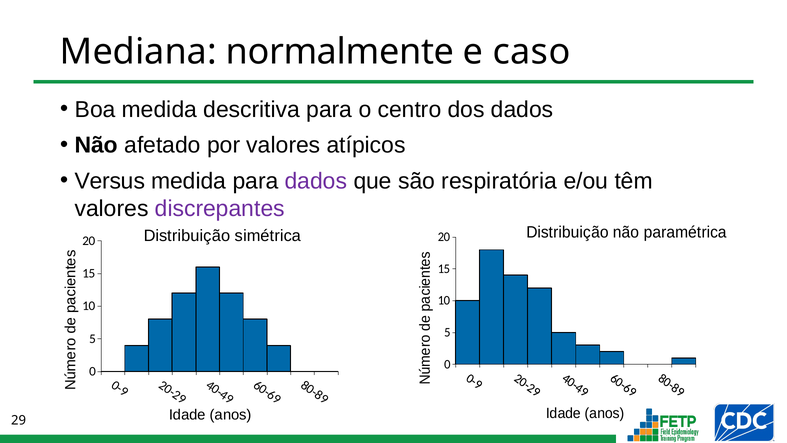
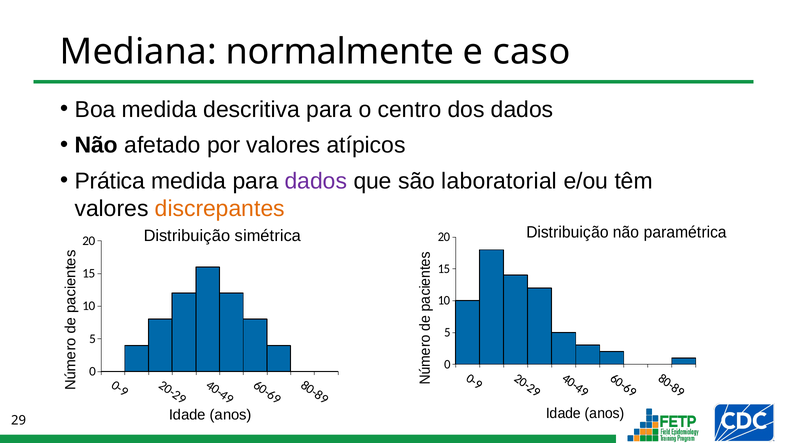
Versus: Versus -> Prática (110, 181)
respiratória: respiratória -> laboratorial (499, 181)
discrepantes colour: purple -> orange (220, 209)
